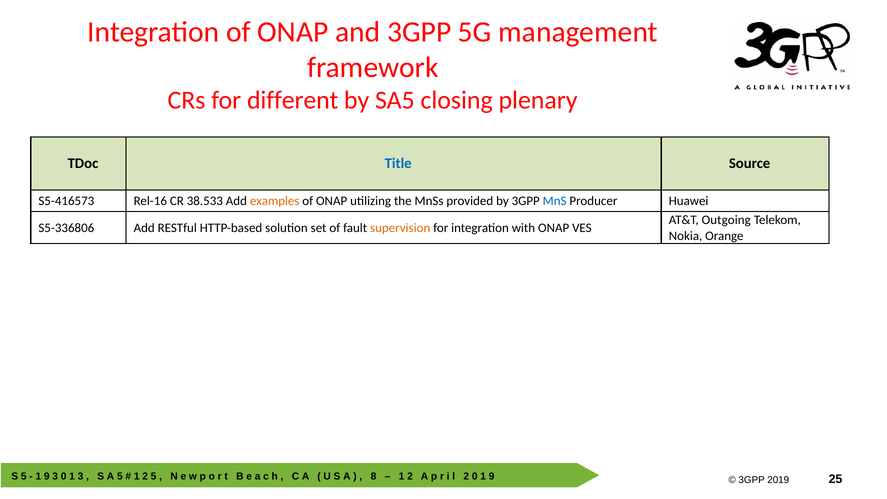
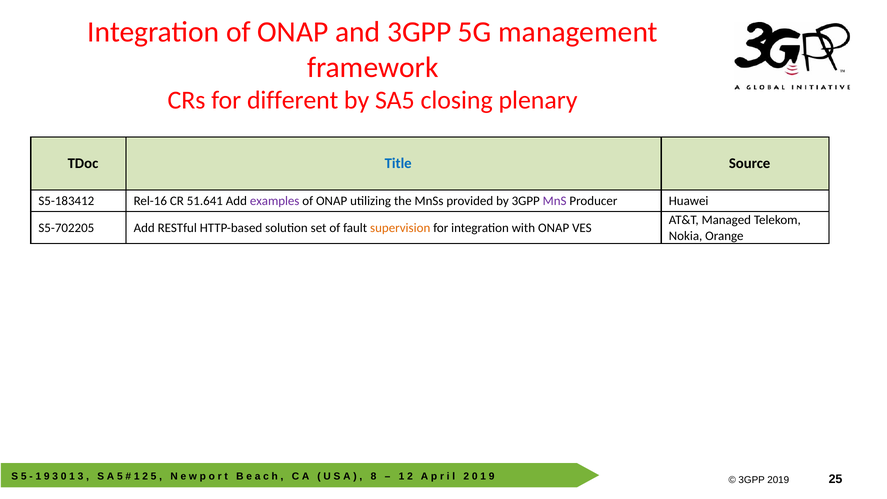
S5-416573: S5-416573 -> S5-183412 (66, 201)
38.533: 38.533 -> 51.641 (205, 201)
examples colour: orange -> purple (275, 201)
MnS colour: blue -> purple (555, 201)
Outgoing: Outgoing -> Managed (726, 220)
S5-336806: S5-336806 -> S5-702205 (66, 228)
